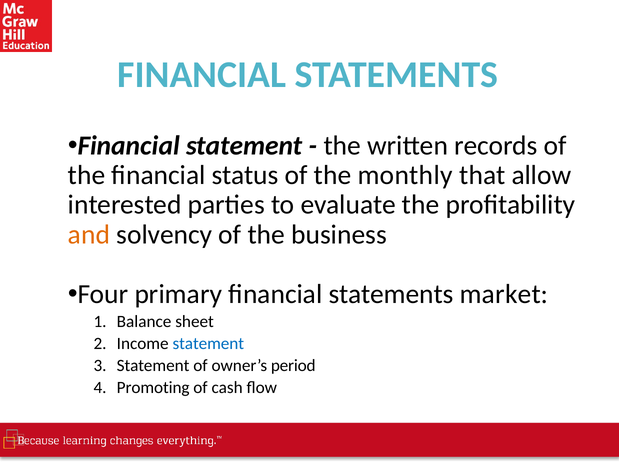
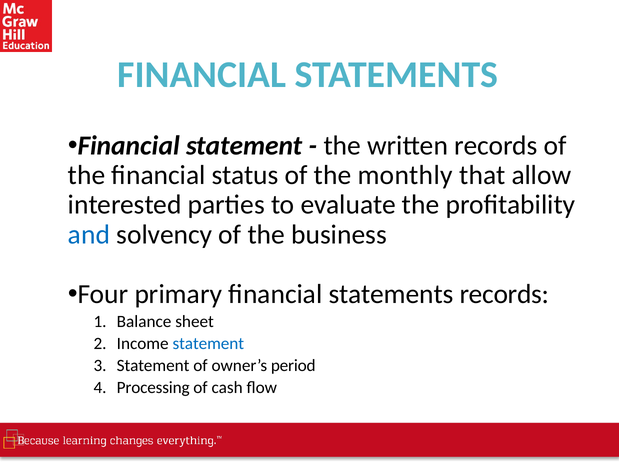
and colour: orange -> blue (89, 235)
statements market: market -> records (504, 294)
Promoting: Promoting -> Processing (153, 388)
